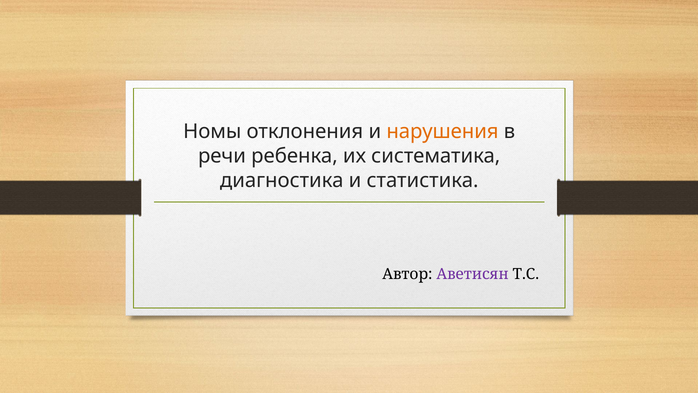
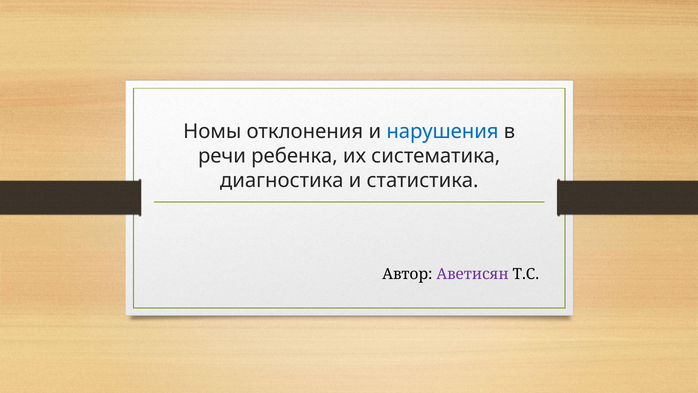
нарушения colour: orange -> blue (442, 132)
